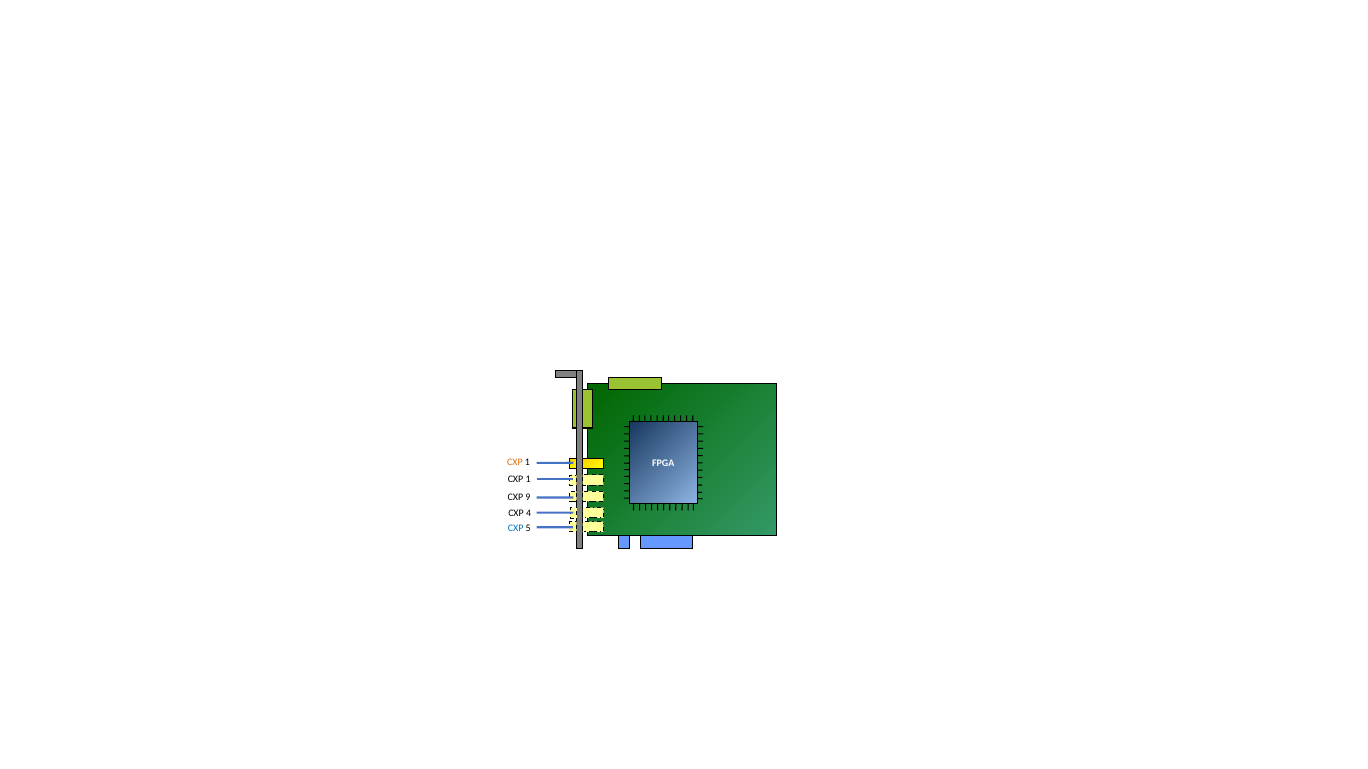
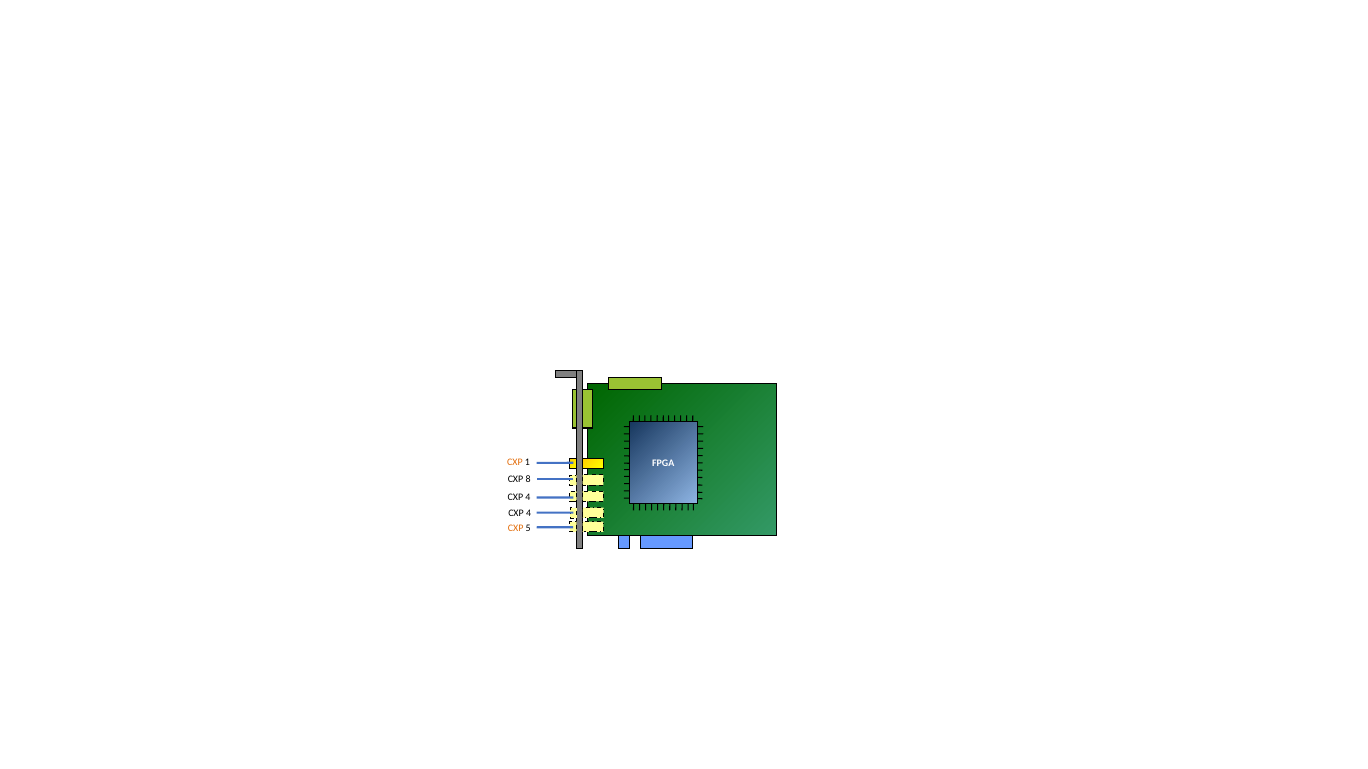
1: 1 -> 8 (528, 480)
9: 9 -> 4 (528, 497)
CXP colour: blue -> orange (516, 528)
